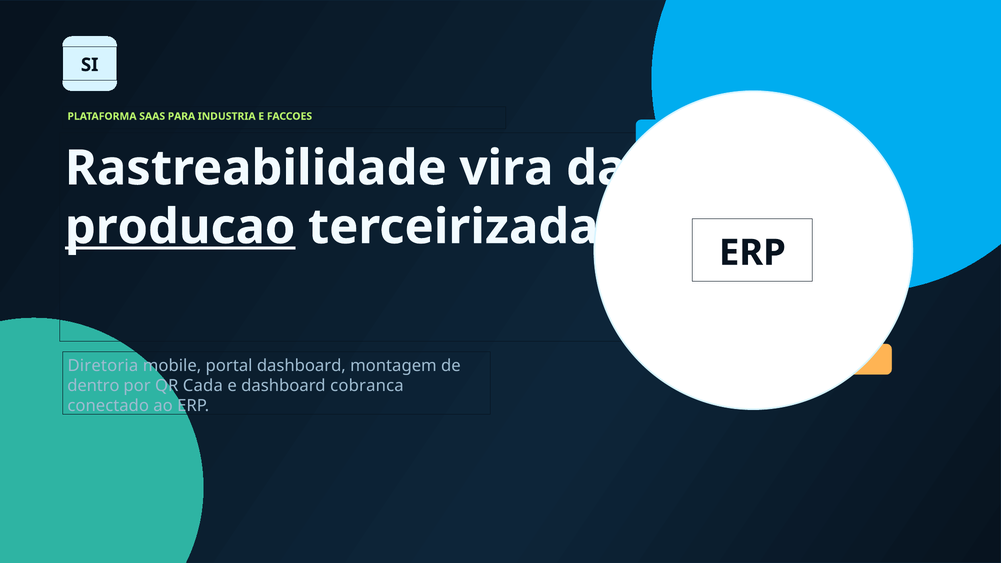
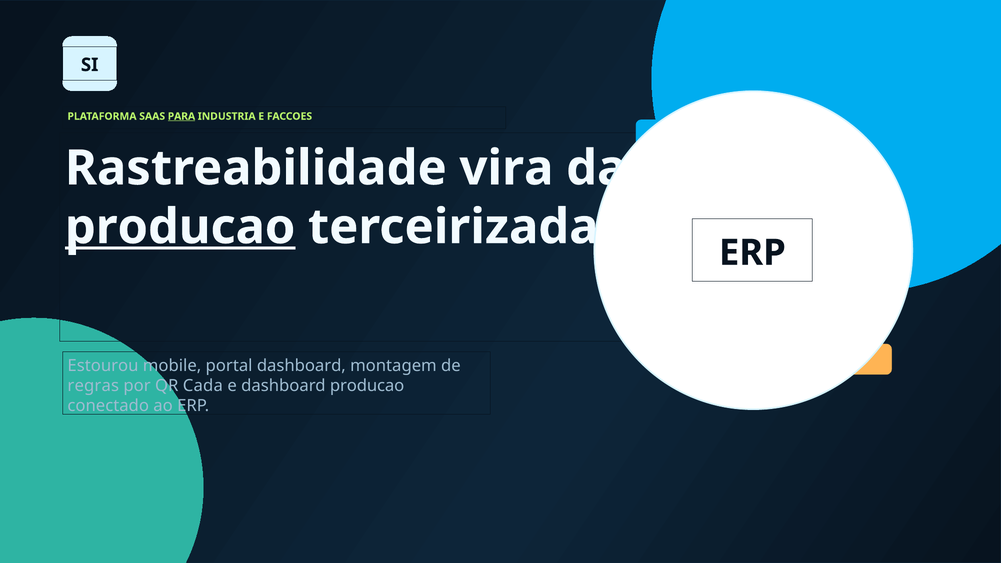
PARA underline: none -> present (181, 116)
Diretoria: Diretoria -> Estourou (103, 366)
dentro: dentro -> regras (93, 386)
dashboard cobranca: cobranca -> producao (367, 386)
